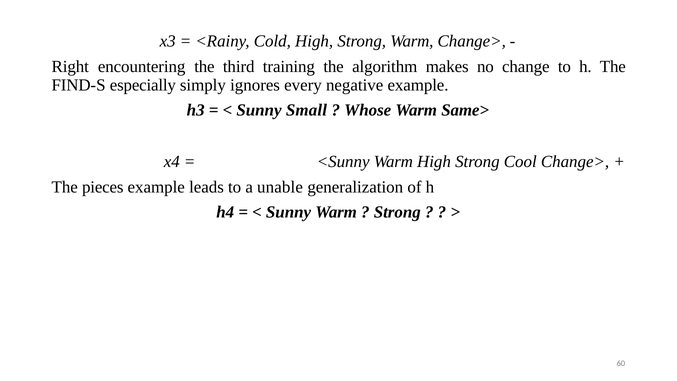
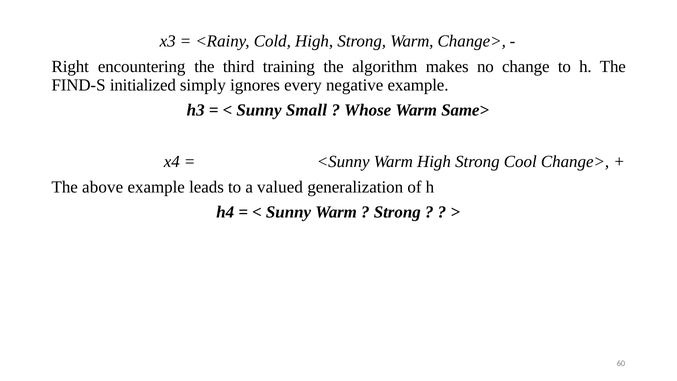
especially: especially -> initialized (143, 85)
pieces: pieces -> above (103, 187)
unable: unable -> valued (280, 187)
